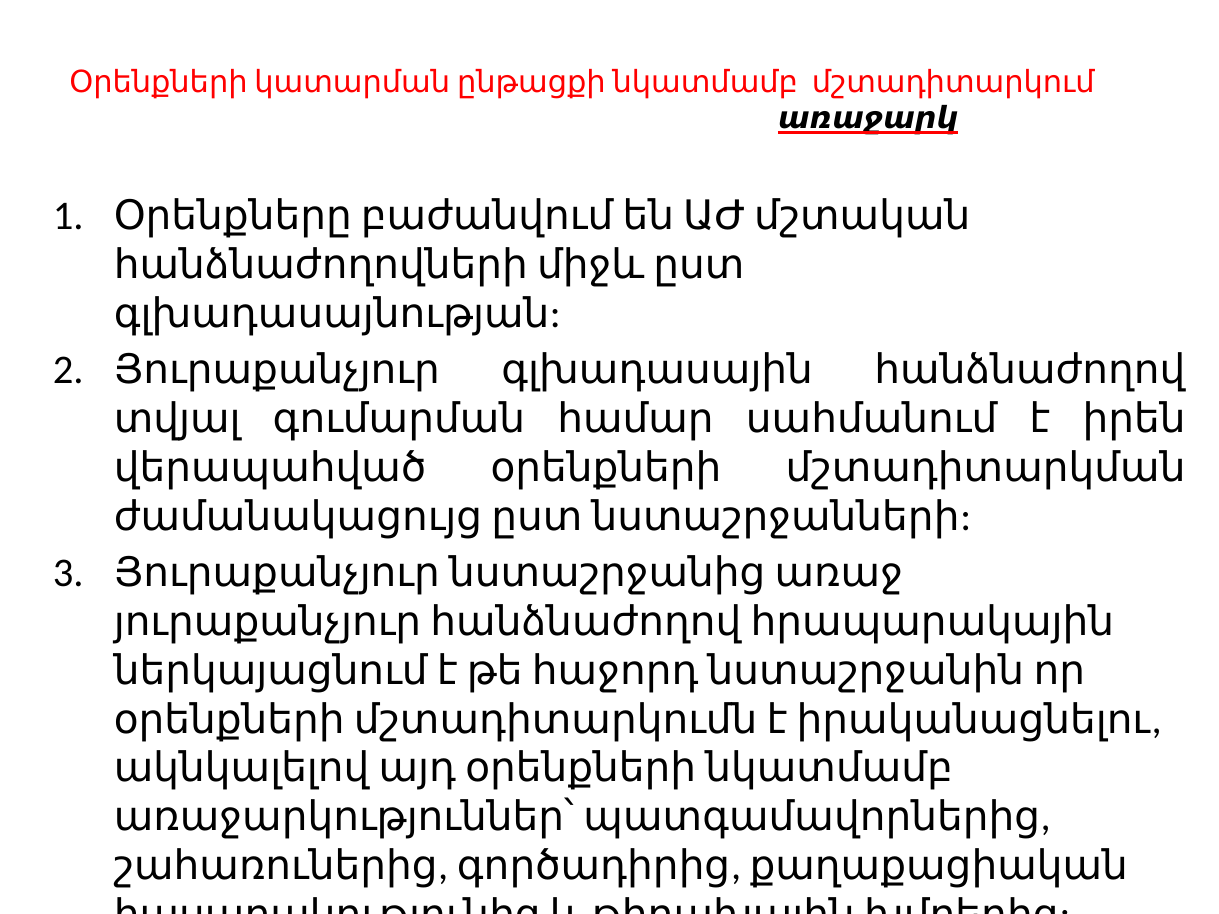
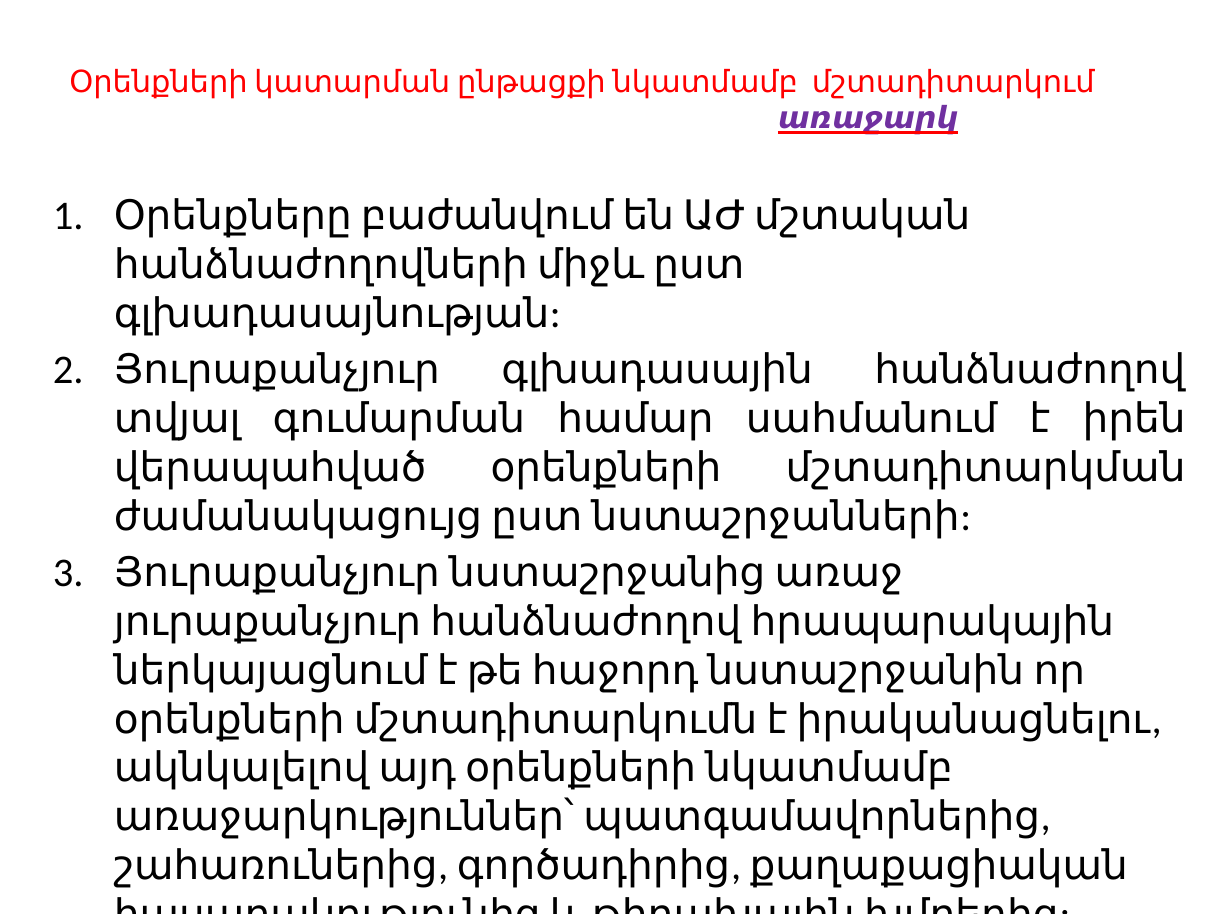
առաջարկ colour: black -> purple (868, 119)
